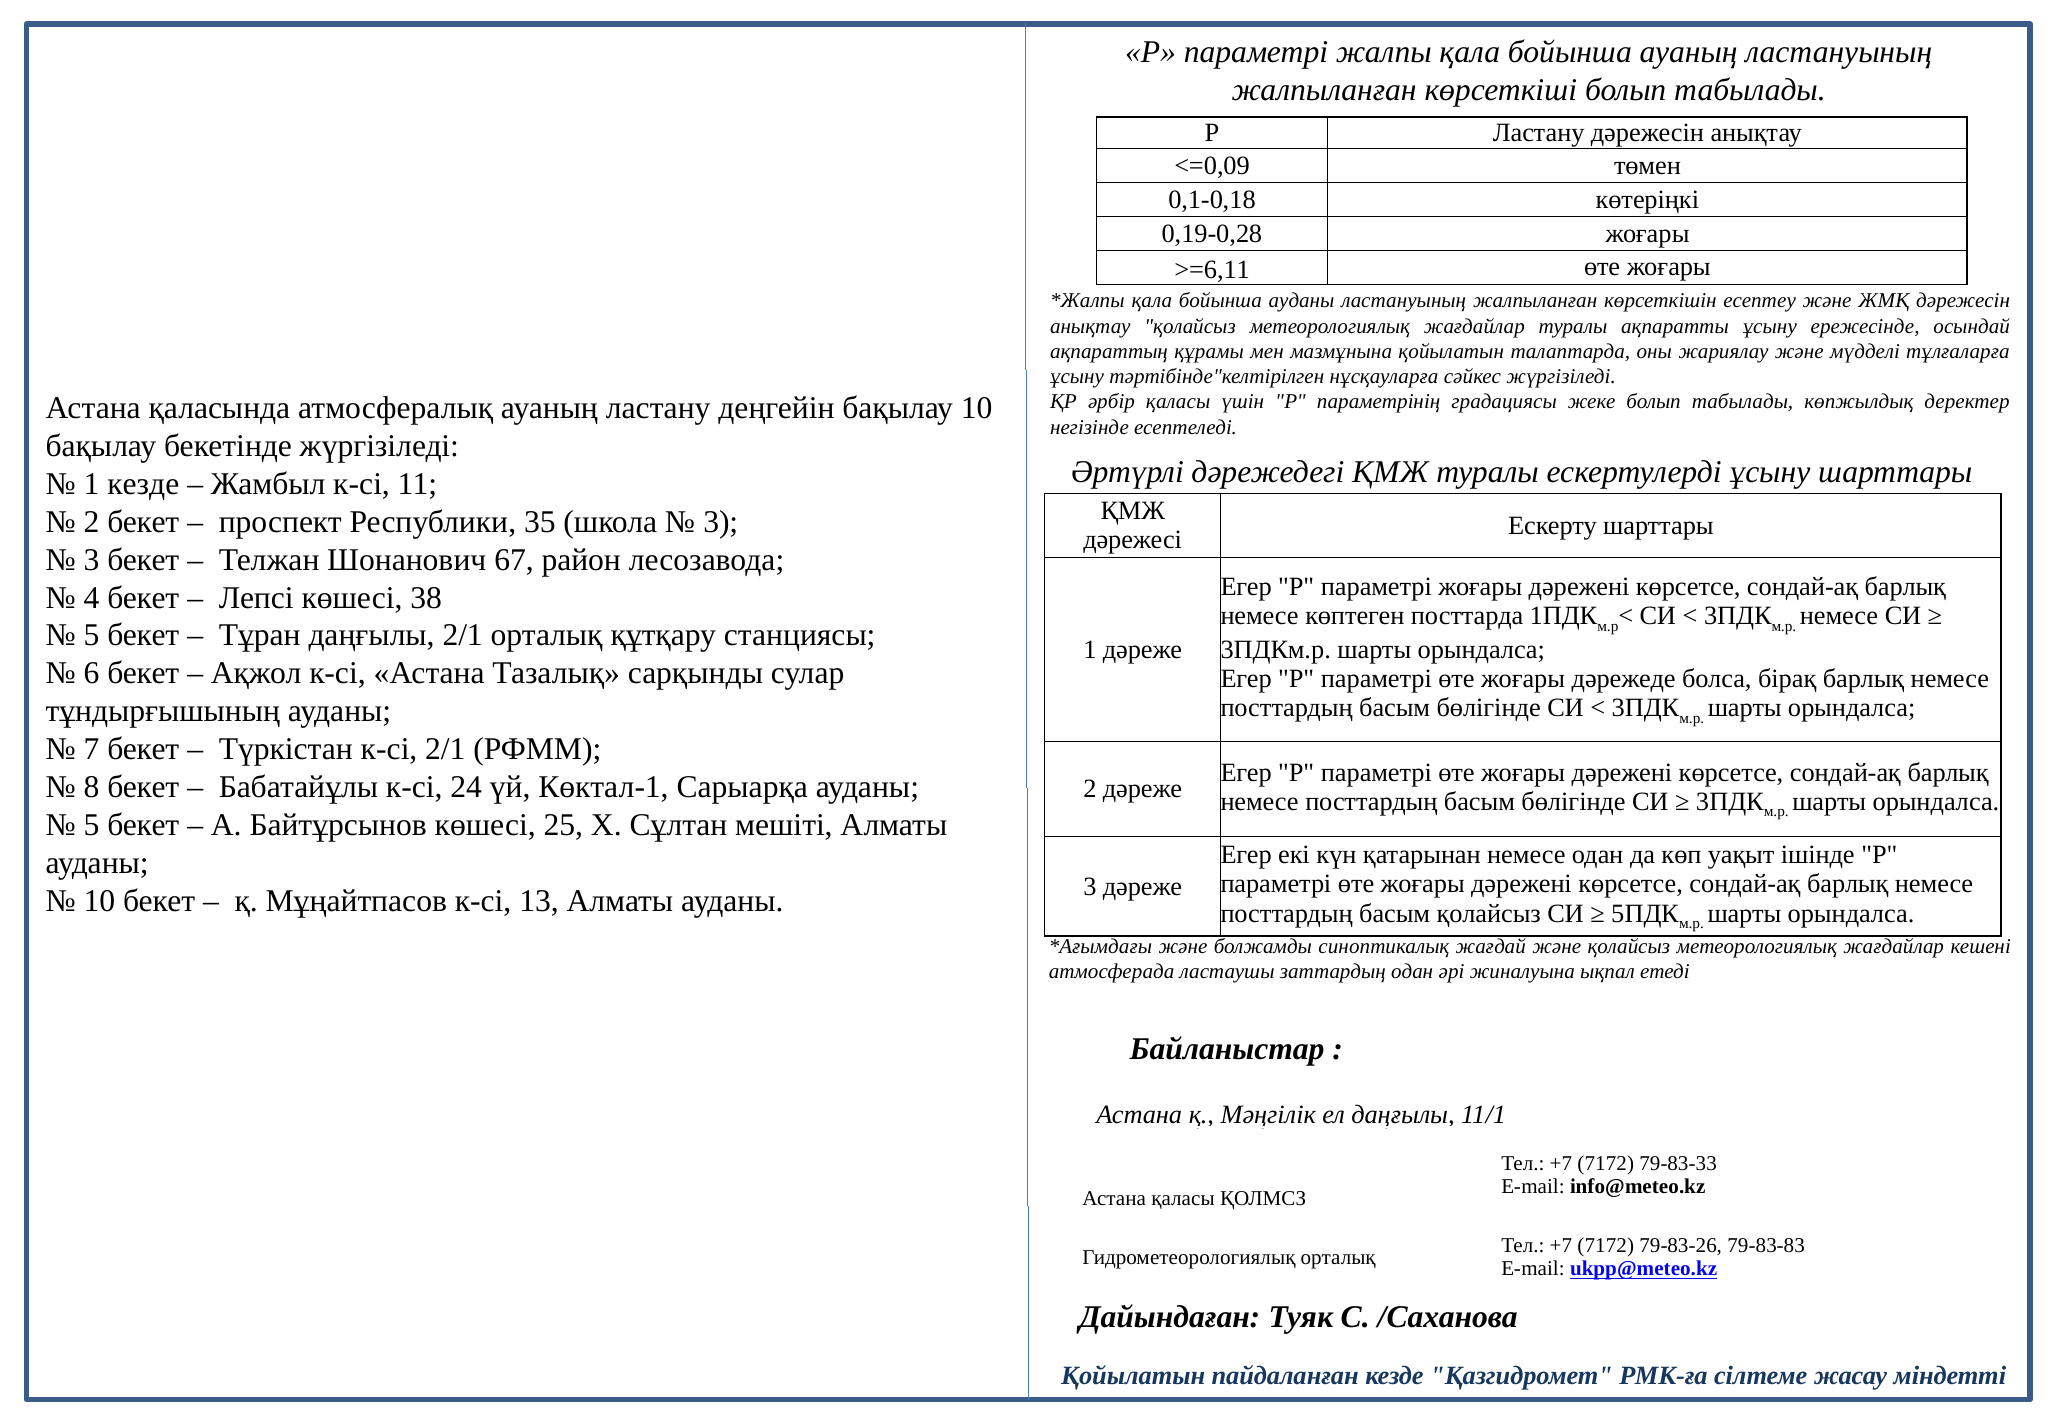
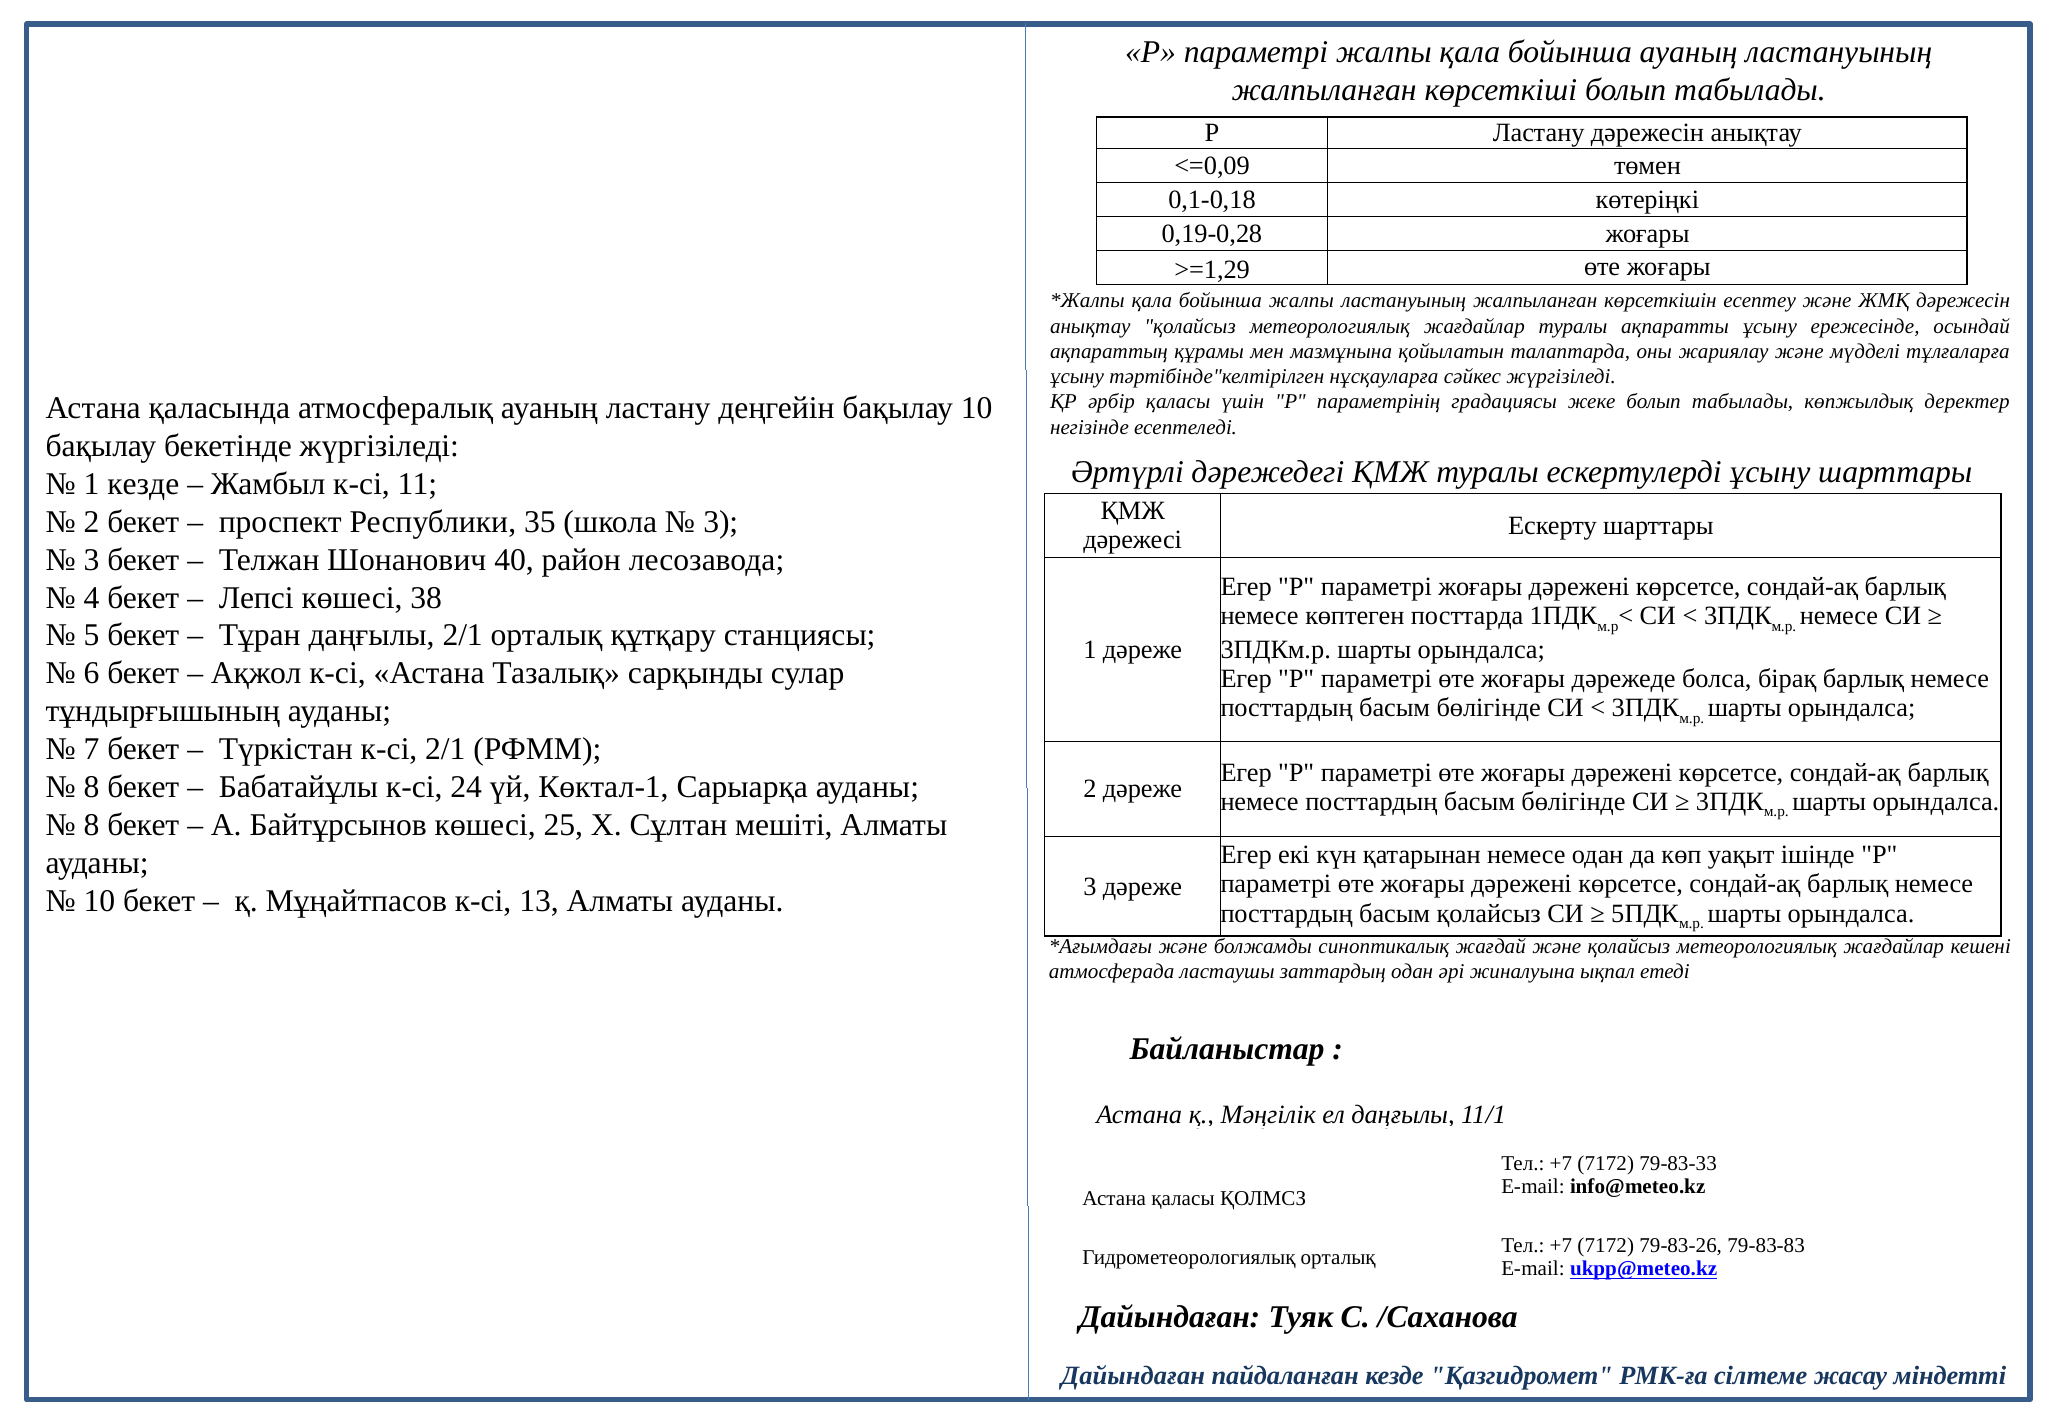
>=6,11: >=6,11 -> >=1,29 (1212, 270)
бойынша ауданы: ауданы -> жалпы (1301, 301)
67: 67 -> 40 (514, 560)
5: 5 -> 8 (92, 825)
Қойылатын: Қойылатын -> Дайындаған (1133, 1376)
